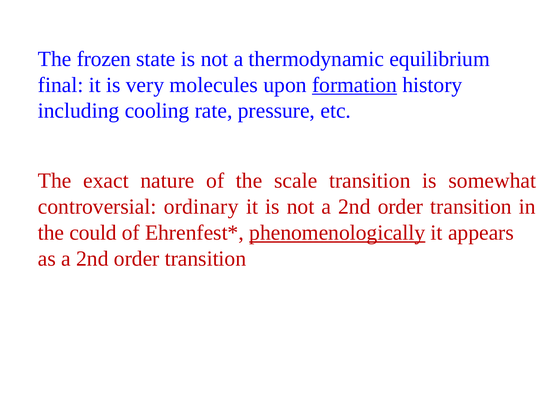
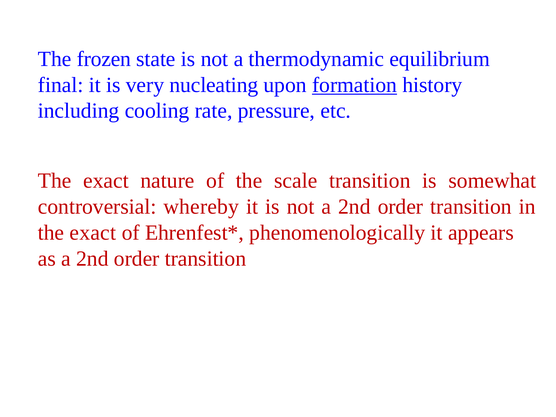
molecules: molecules -> nucleating (214, 85)
ordinary: ordinary -> whereby (201, 207)
could: could -> exact (93, 233)
phenomenologically underline: present -> none (337, 233)
